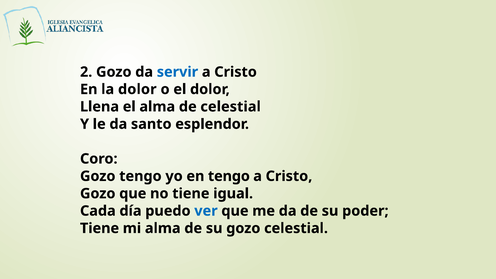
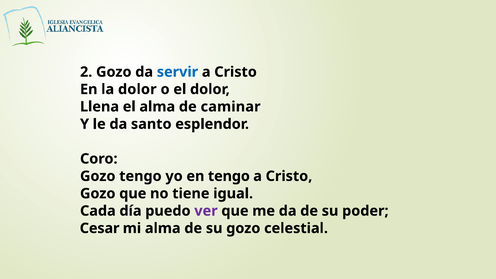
de celestial: celestial -> caminar (231, 107)
ver colour: blue -> purple (206, 211)
Tiene: Tiene -> Cesar (100, 228)
